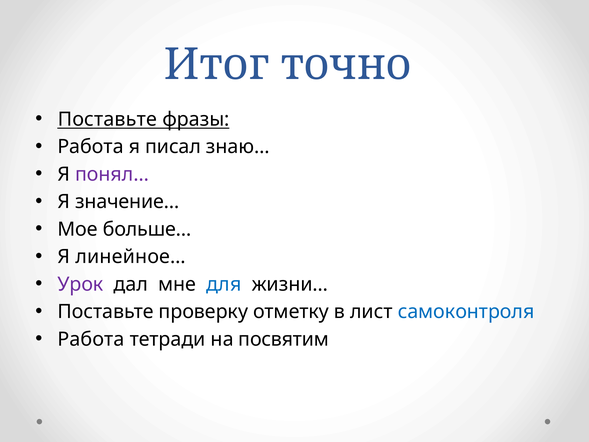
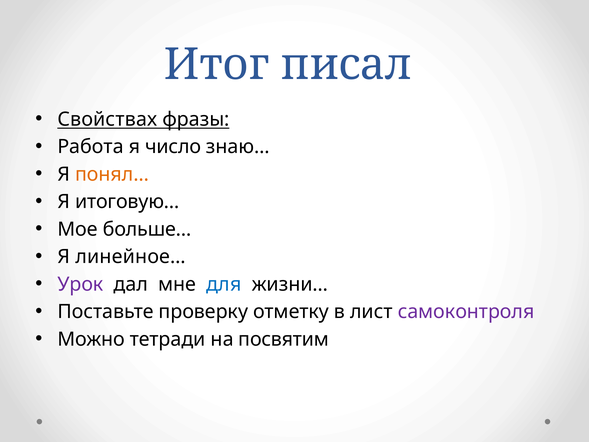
точно: точно -> писал (346, 65)
Поставьте: Поставьте -> Свойствах (107, 119)
писал: писал -> число (173, 147)
понял… colour: purple -> orange (112, 174)
значение…: значение… -> итоговую… (127, 202)
самоконтроля colour: blue -> purple (466, 312)
Работа: Работа -> Можно (91, 339)
